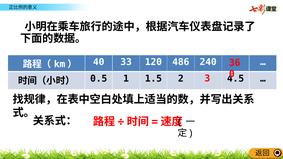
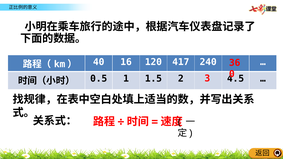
33: 33 -> 16 (126, 62)
486: 486 -> 417 (181, 62)
